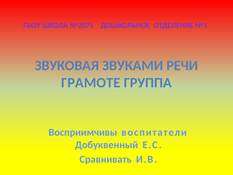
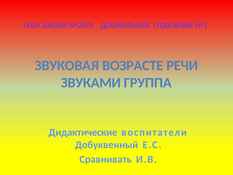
ЗВУКАМИ: ЗВУКАМИ -> ВОЗРАСТЕ (133, 65)
ГРАМОТЕ: ГРАМОТЕ -> ЗВУКАМИ (91, 83)
Восприимчивы: Восприимчивы -> Дидактические (83, 132)
